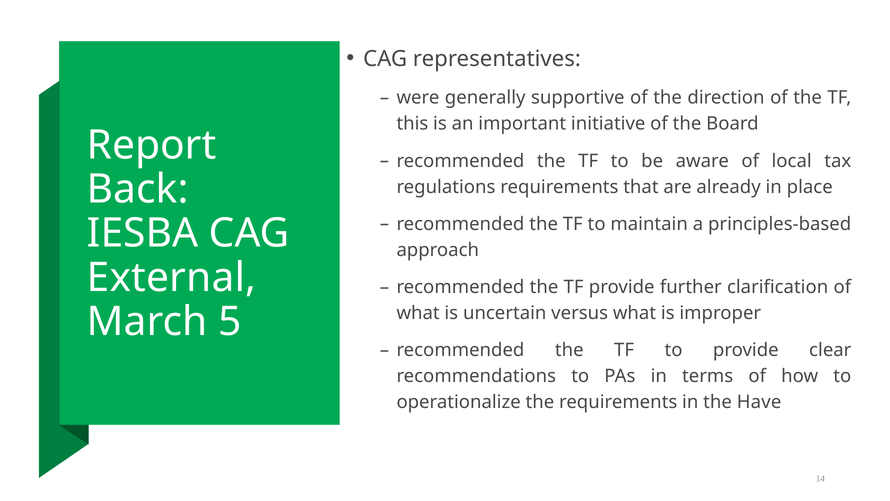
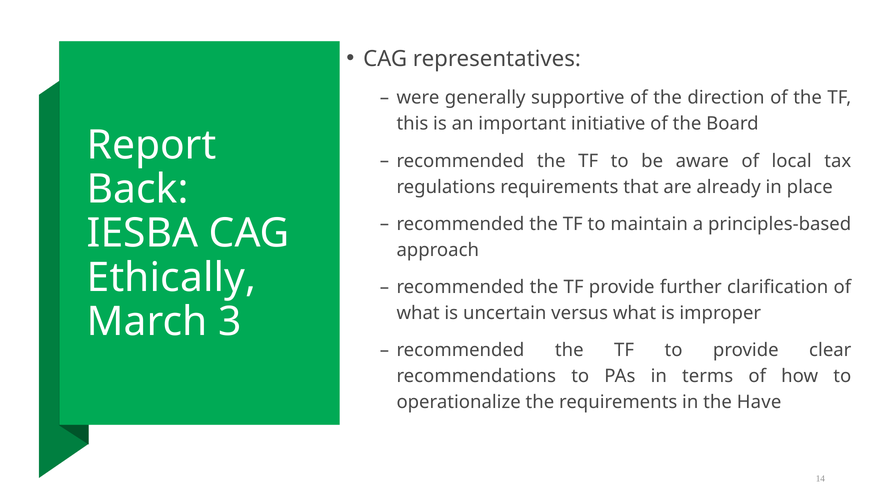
External: External -> Ethically (172, 277)
5: 5 -> 3 (230, 321)
